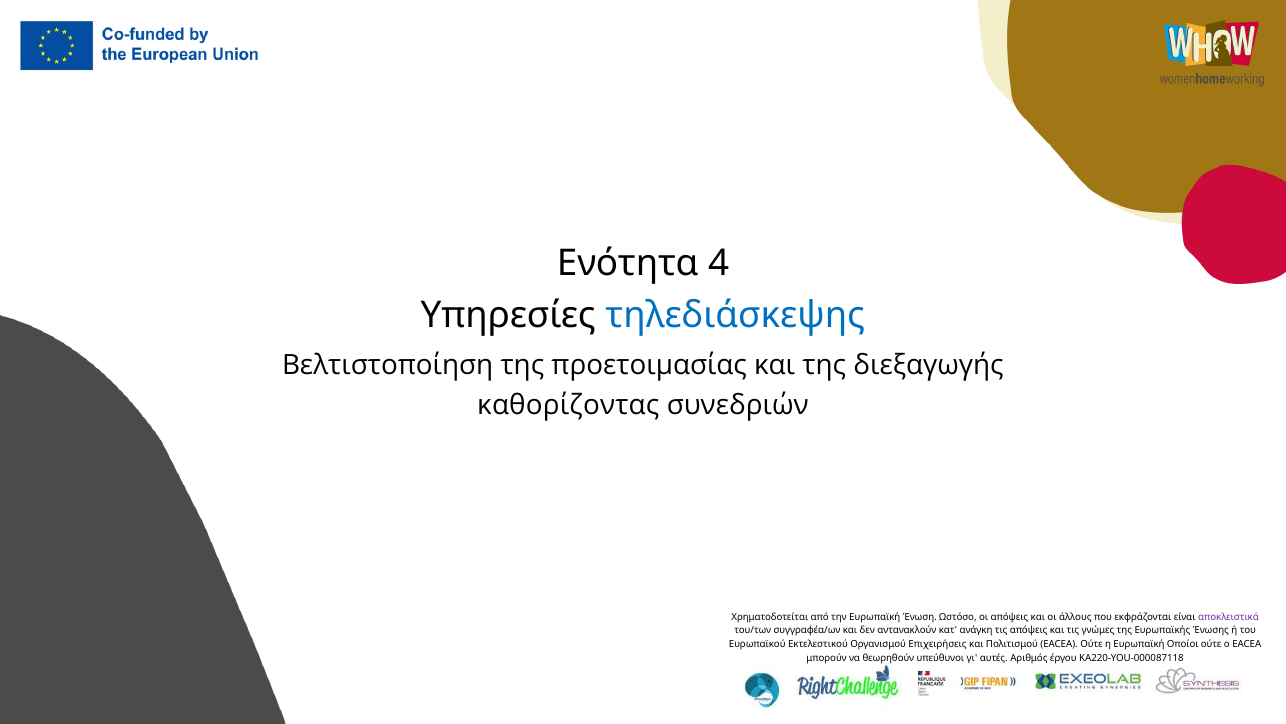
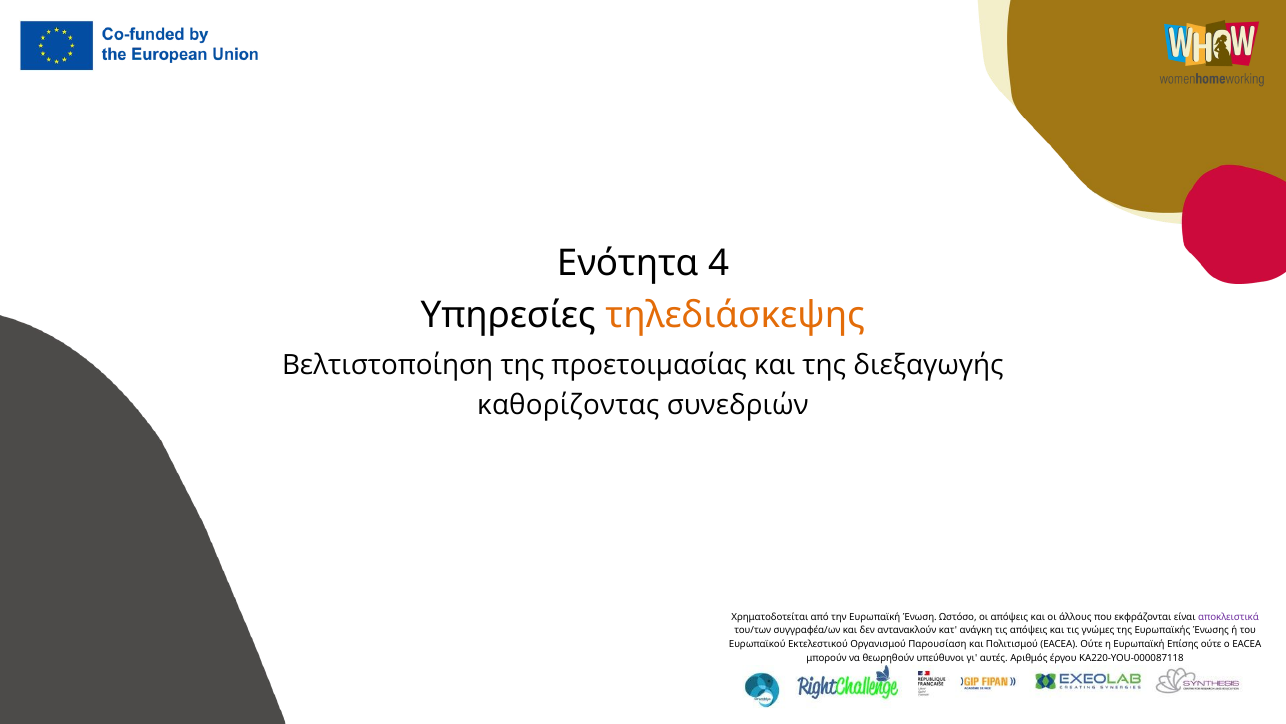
τηλεδιάσκεψης colour: blue -> orange (735, 315)
Επιχειρήσεις: Επιχειρήσεις -> Παρουσίαση (937, 644)
Οποίοι: Οποίοι -> Επίσης (1183, 644)
